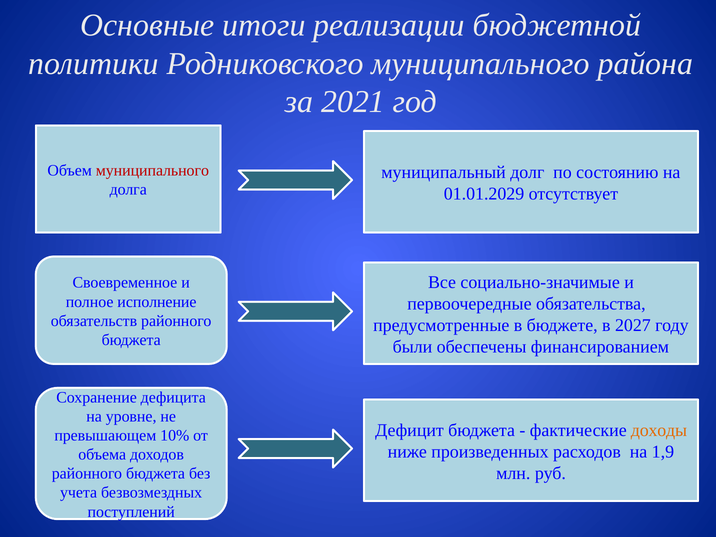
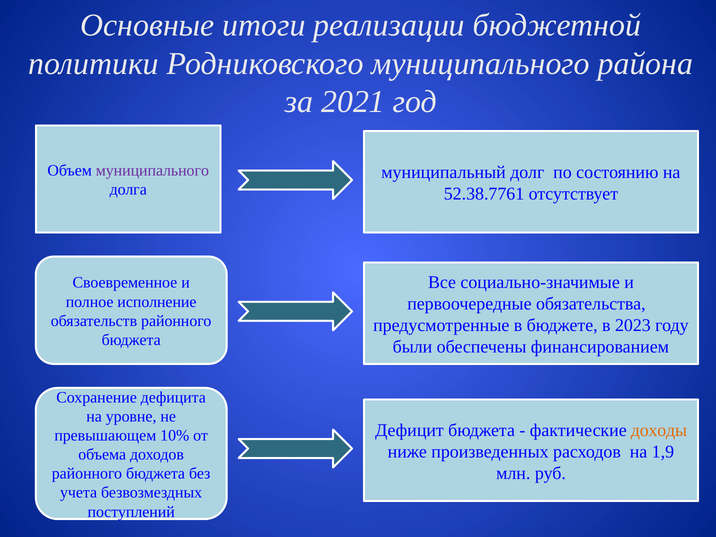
муниципального colour: red -> purple (152, 171)
01.01.2029: 01.01.2029 -> 52.38.7761 (484, 194)
2027: 2027 -> 2023 (633, 325)
